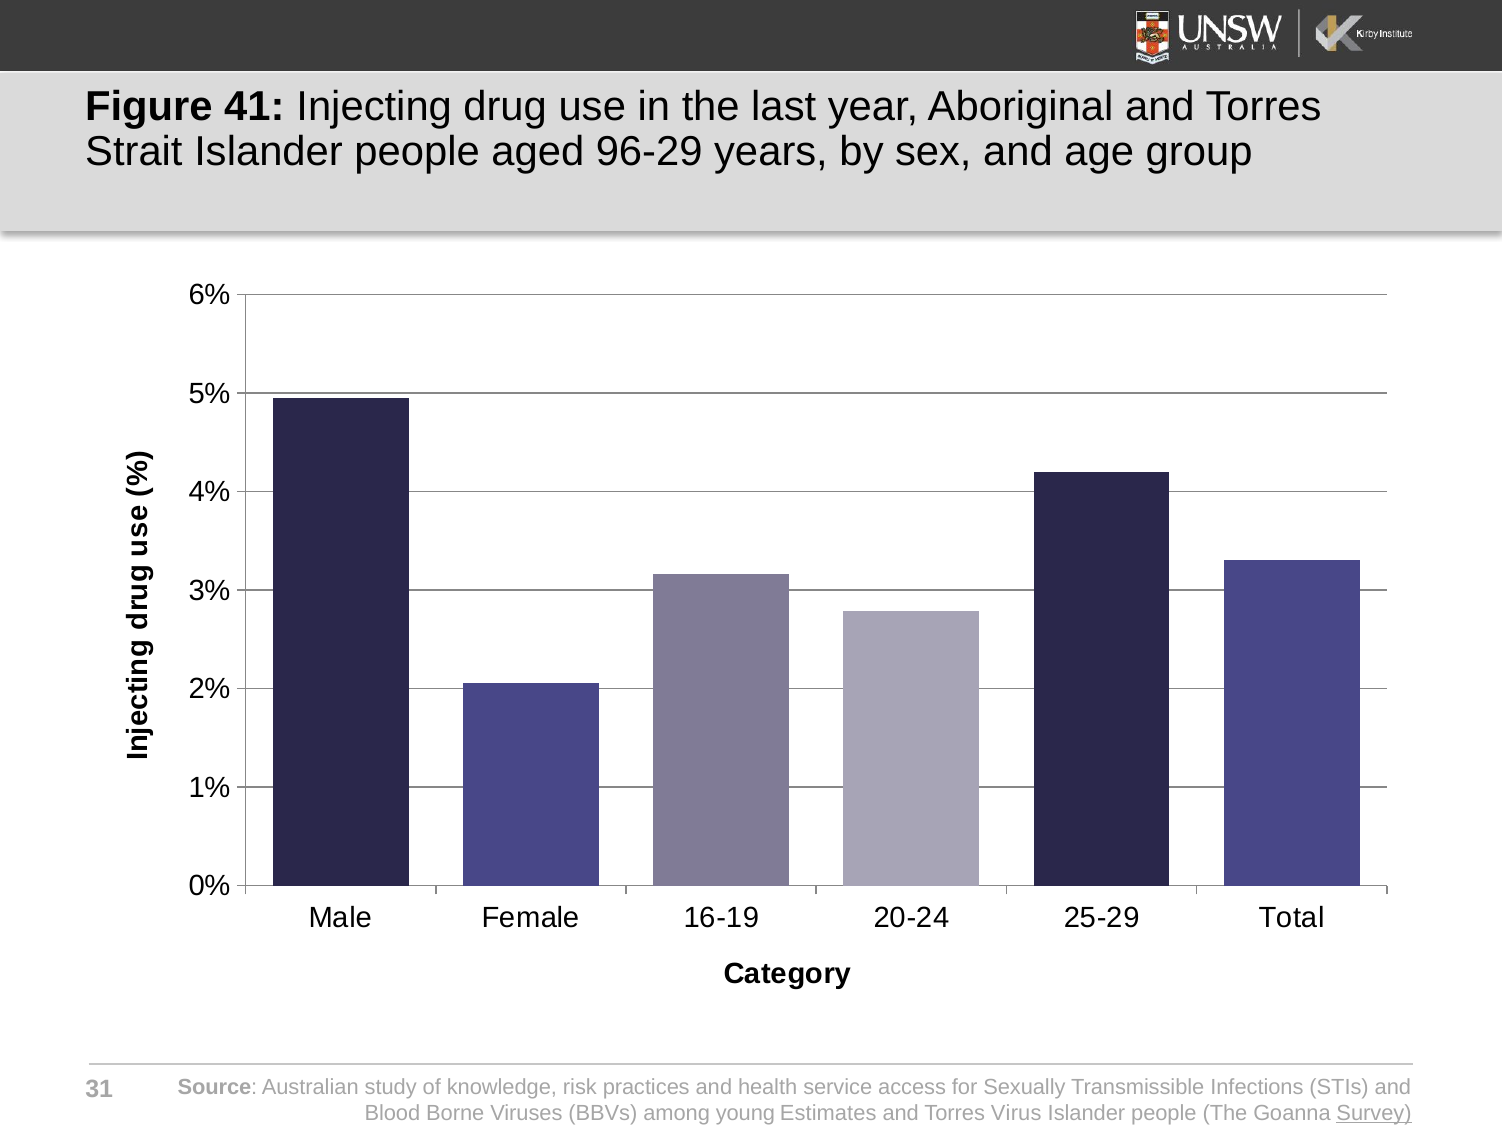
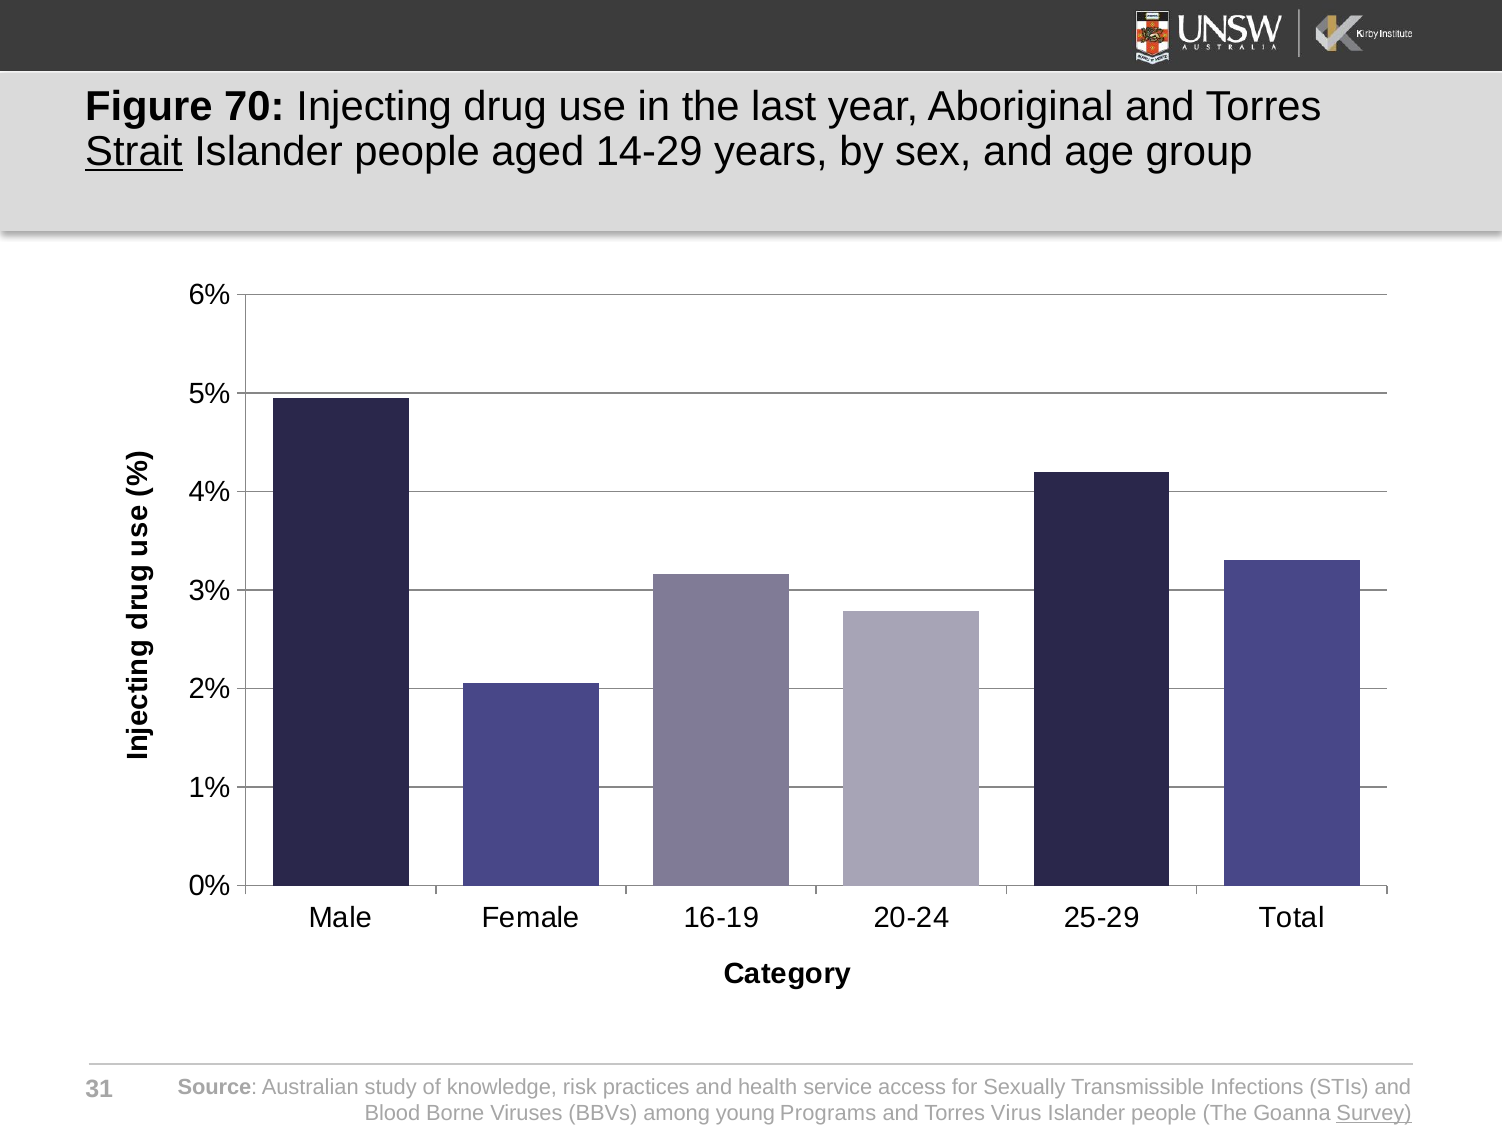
41: 41 -> 70 (254, 107)
Strait underline: none -> present (134, 152)
96-29: 96-29 -> 14-29 (649, 152)
Estimates: Estimates -> Programs (828, 1113)
